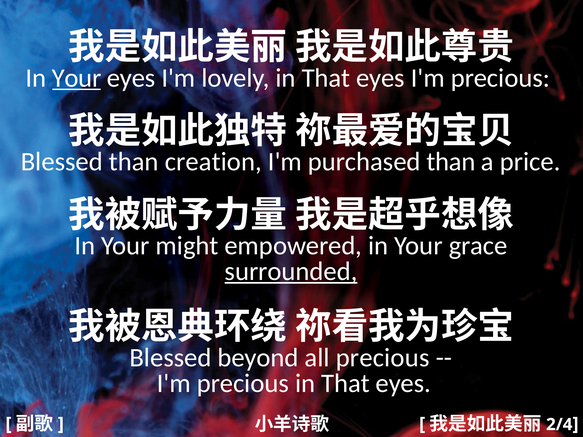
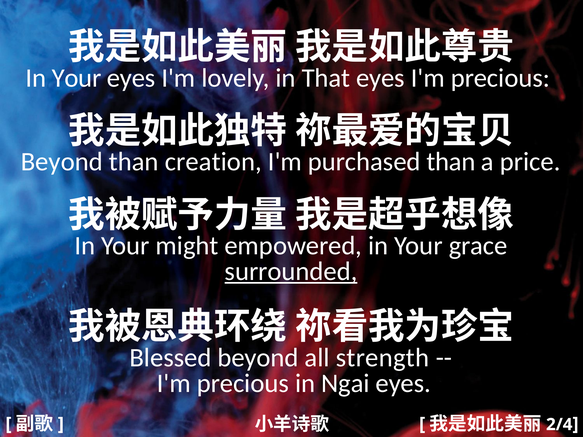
Your underline: present -> none (77, 78)
Blessed: Blessed -> Beyond (62, 162)
all precious: precious -> strength (383, 358)
precious in That: That -> Ngai (345, 384)
